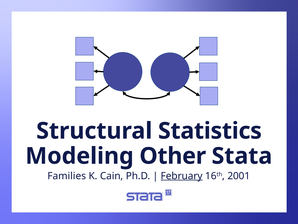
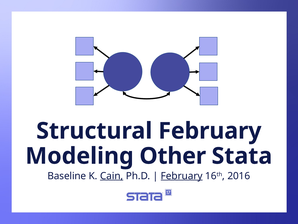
Structural Statistics: Statistics -> February (210, 131)
Families: Families -> Baseline (67, 176)
Cain underline: none -> present (112, 176)
2001: 2001 -> 2016 (239, 176)
